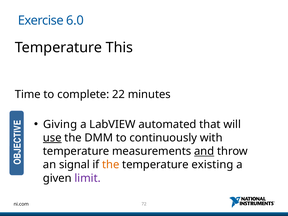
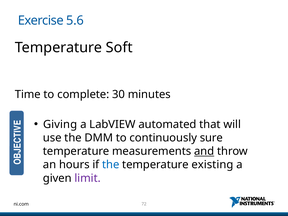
6.0: 6.0 -> 5.6 (75, 21)
This: This -> Soft (119, 48)
22: 22 -> 30 (119, 94)
use underline: present -> none (52, 138)
with: with -> sure (211, 138)
signal: signal -> hours (74, 165)
the colour: orange -> blue (111, 165)
